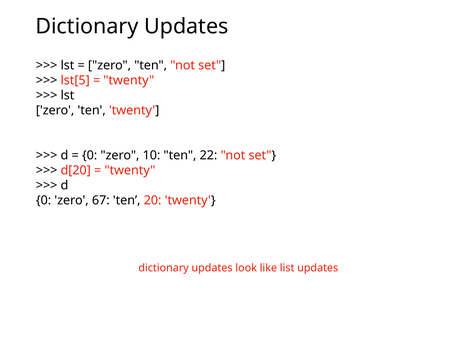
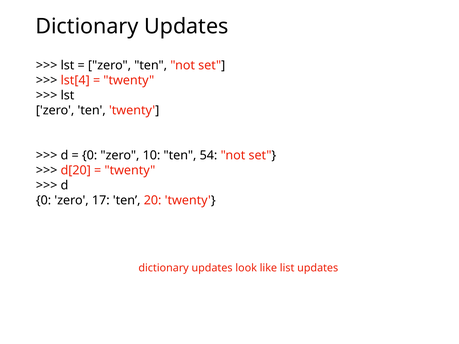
lst[5: lst[5 -> lst[4 (75, 80)
22: 22 -> 54 (208, 156)
67: 67 -> 17 (101, 201)
